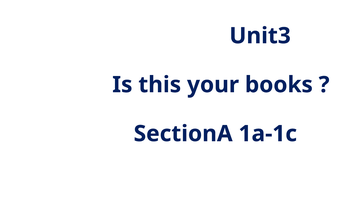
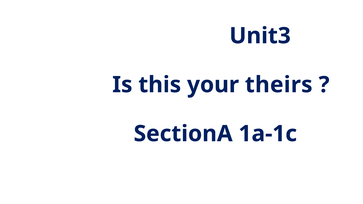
books: books -> theirs (279, 85)
